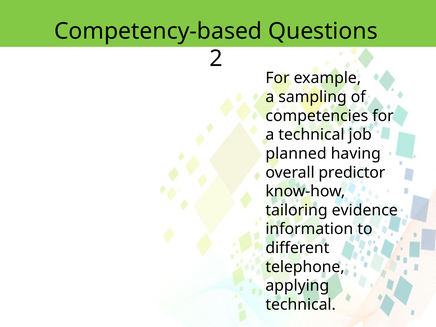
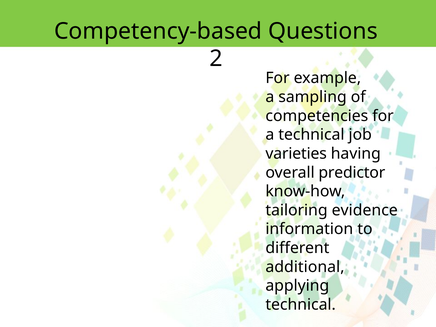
planned: planned -> varieties (296, 154)
telephone: telephone -> additional (305, 267)
